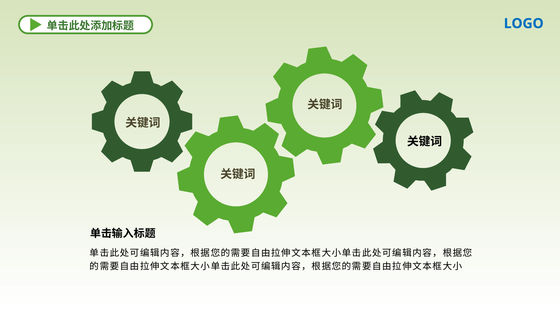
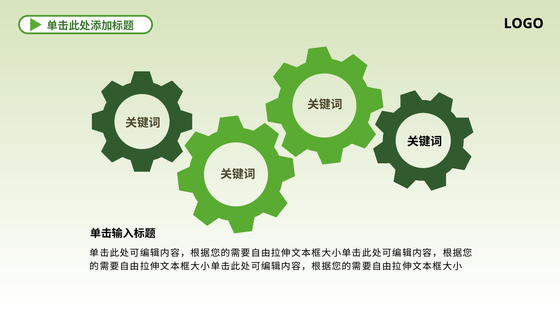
LOGO colour: blue -> black (524, 24)
